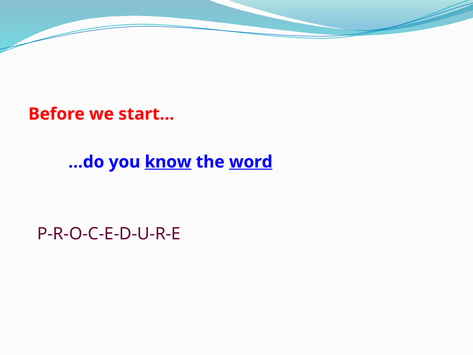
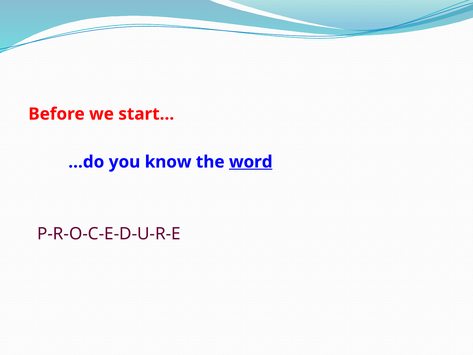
know underline: present -> none (168, 162)
